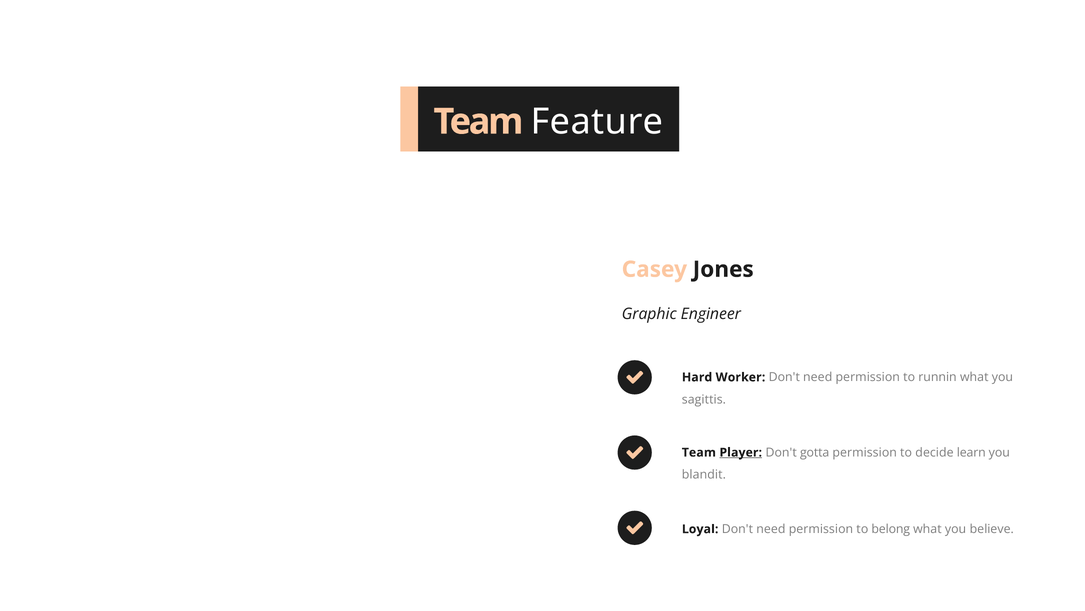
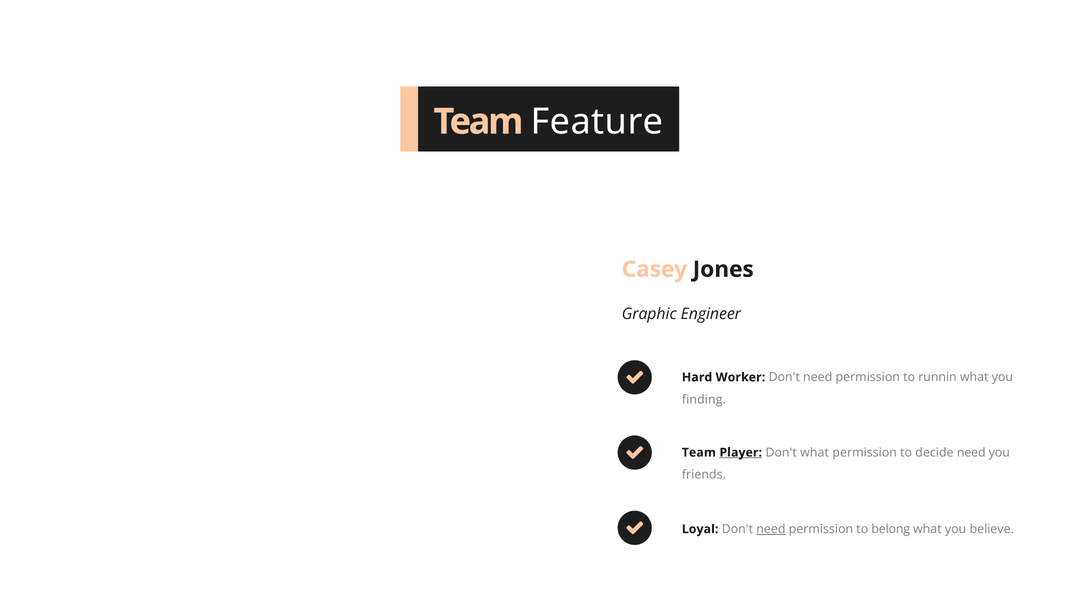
sagittis: sagittis -> finding (704, 399)
Don't gotta: gotta -> what (815, 452)
decide learn: learn -> need (971, 452)
blandit: blandit -> friends (704, 474)
need underline: none -> present (771, 529)
